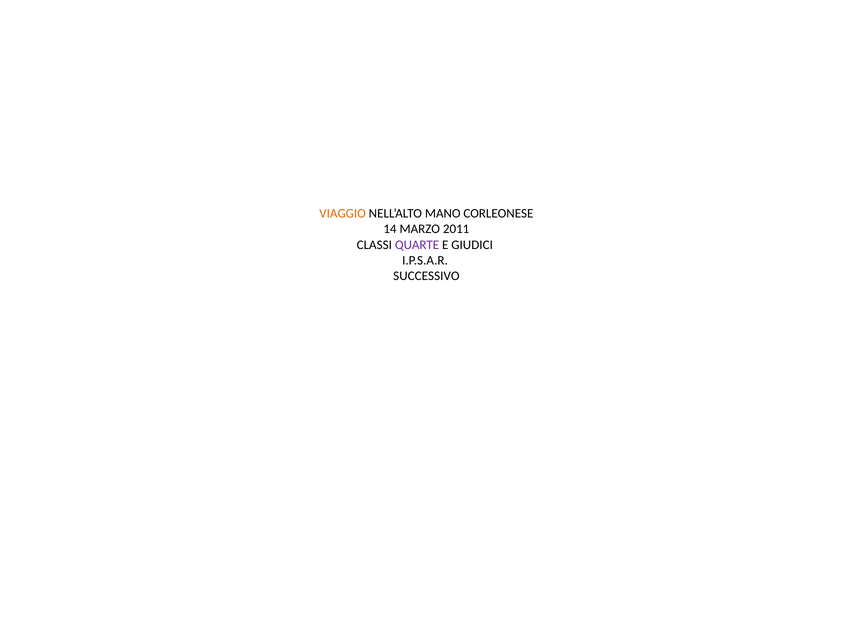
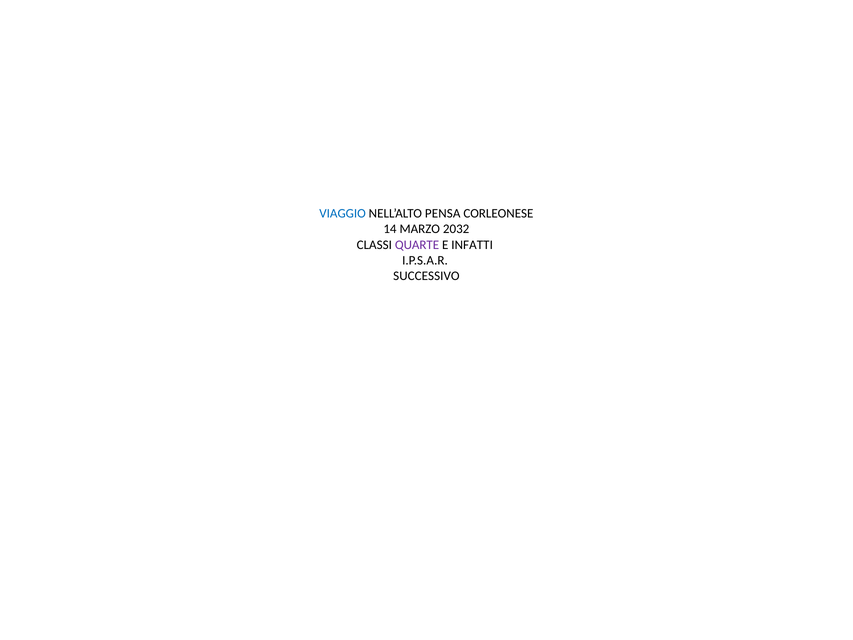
VIAGGIO colour: orange -> blue (343, 213)
MANO: MANO -> PENSA (443, 213)
2011: 2011 -> 2032 (456, 229)
GIUDICI: GIUDICI -> INFATTI (472, 245)
